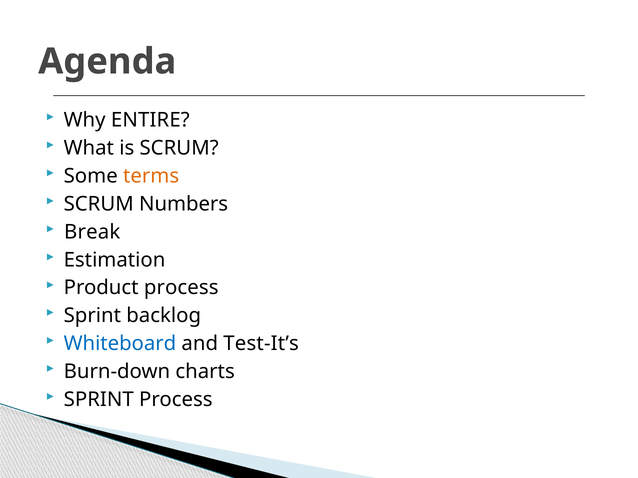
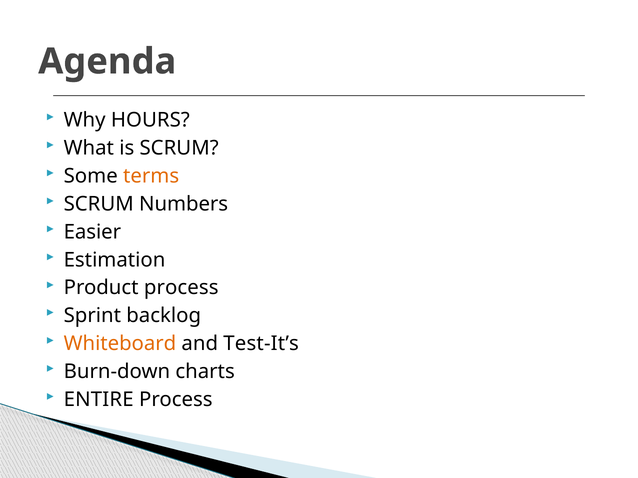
ENTIRE: ENTIRE -> HOURS (150, 120)
Break: Break -> Easier (92, 232)
Whiteboard colour: blue -> orange (120, 344)
SPRINT: SPRINT -> ENTIRE (99, 400)
